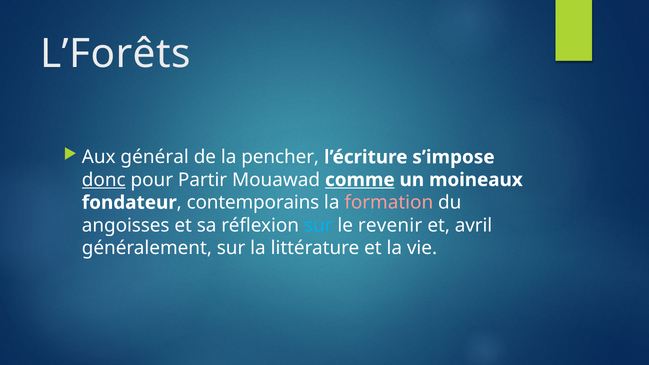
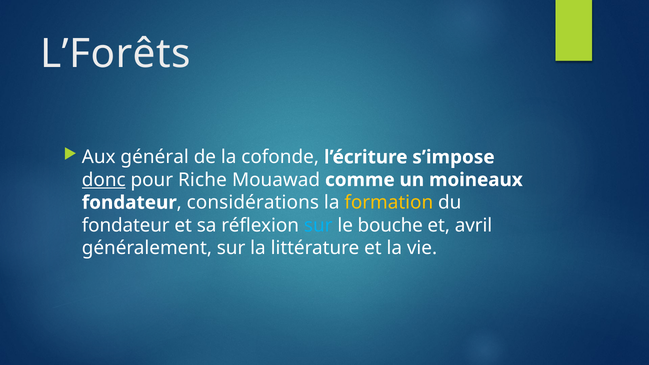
pencher: pencher -> cofonde (280, 157)
Partir: Partir -> Riche (202, 180)
comme underline: present -> none (360, 180)
contemporains: contemporains -> considérations (253, 203)
formation colour: pink -> yellow (389, 203)
angoisses: angoisses -> fondateur (126, 225)
revenir: revenir -> bouche (390, 225)
